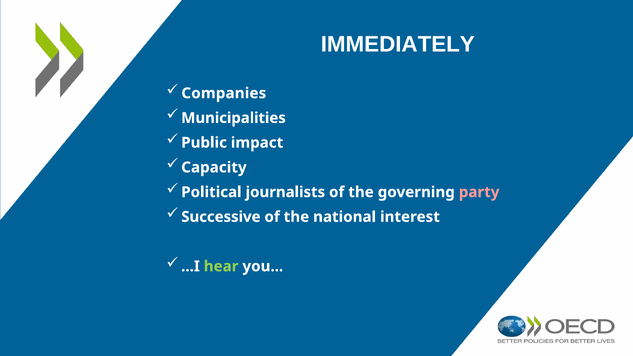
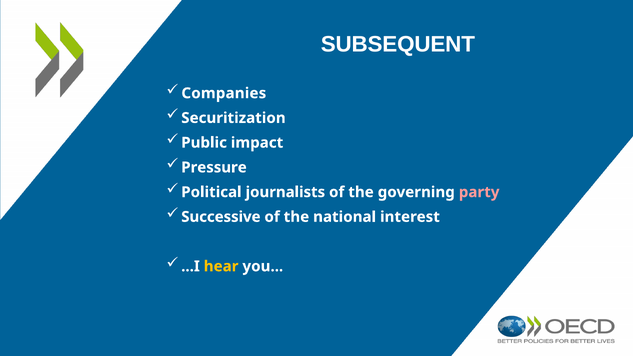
IMMEDIATELY: IMMEDIATELY -> SUBSEQUENT (398, 44)
Municipalities: Municipalities -> Securitization (233, 118)
Capacity: Capacity -> Pressure (214, 167)
hear colour: light green -> yellow (221, 266)
